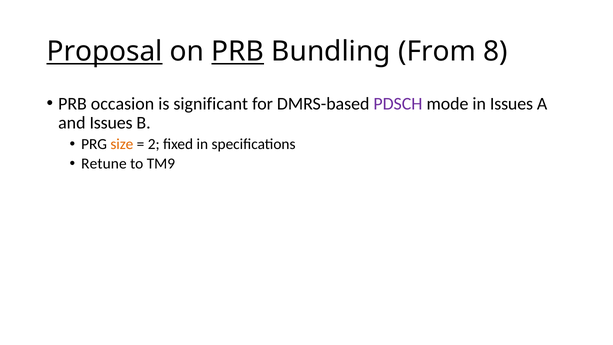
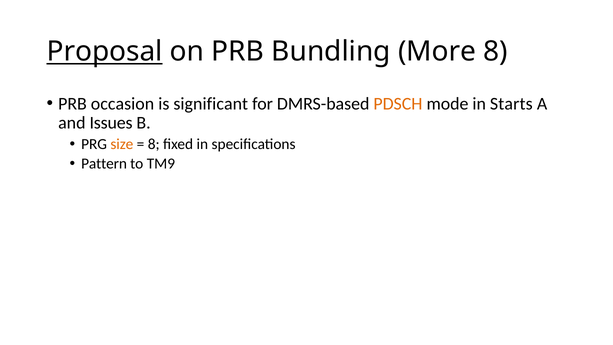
PRB underline: present -> none (238, 51)
From: From -> More (437, 51)
PDSCH colour: purple -> orange (398, 104)
in Issues: Issues -> Starts (511, 104)
2: 2 -> 8 (154, 144)
Retune: Retune -> Pattern (104, 164)
